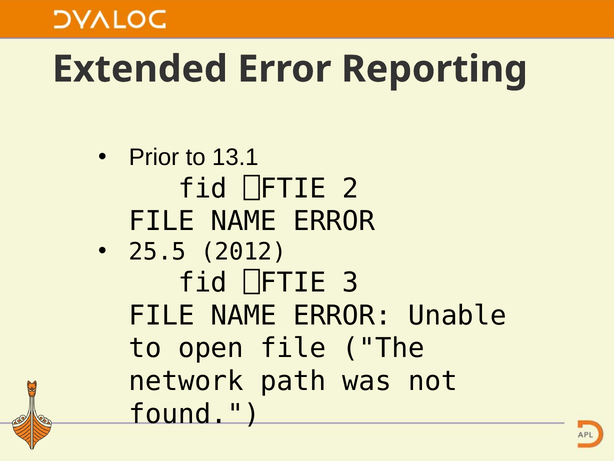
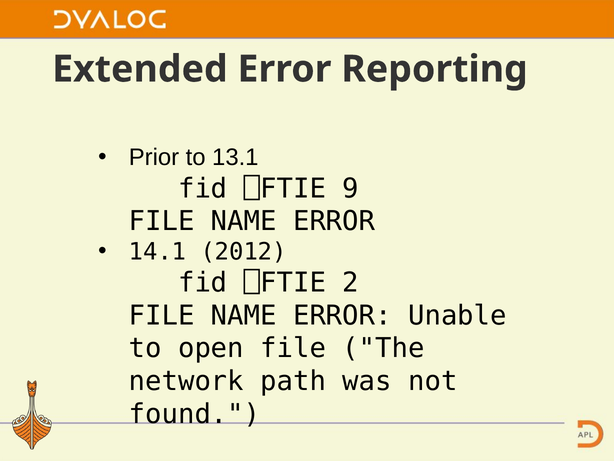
2: 2 -> 9 (351, 188)
25.5: 25.5 -> 14.1 (158, 252)
3: 3 -> 2 (351, 283)
